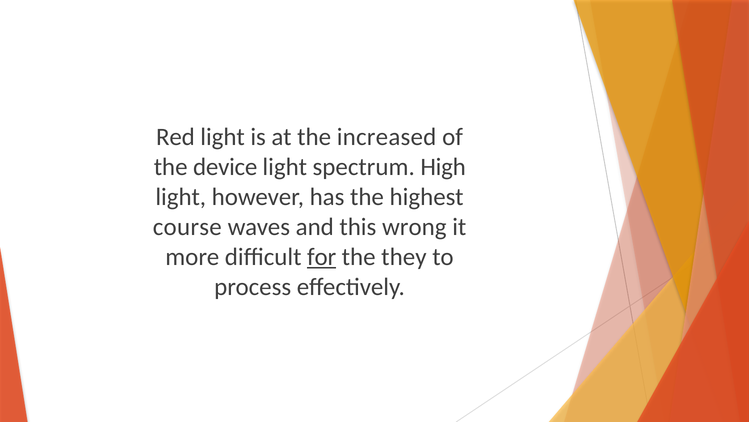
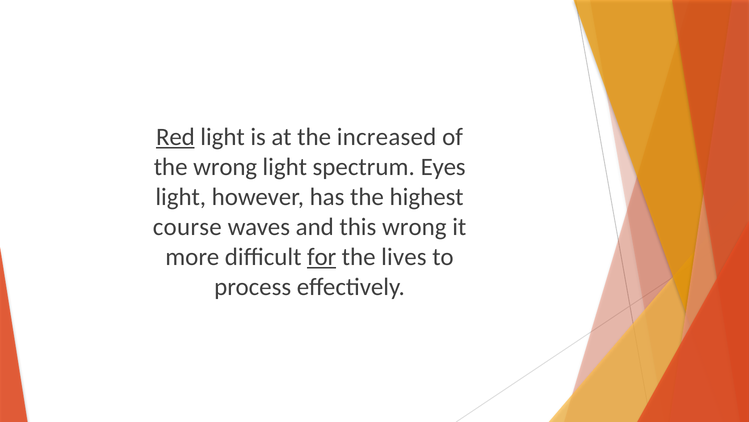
Red underline: none -> present (175, 137)
the device: device -> wrong (225, 167)
High: High -> Eyes (443, 167)
they: they -> lives (404, 257)
